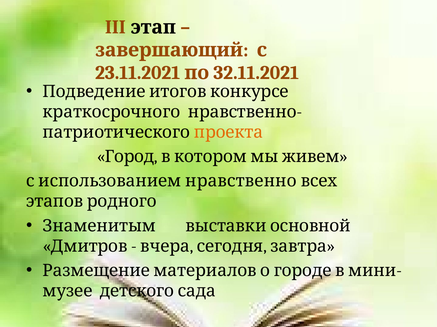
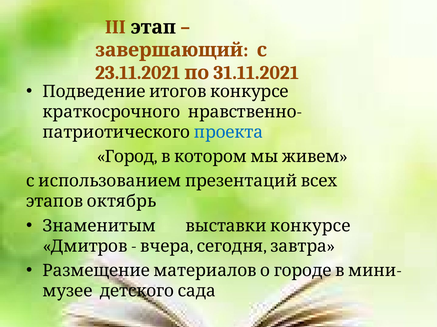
32.11.2021: 32.11.2021 -> 31.11.2021 (256, 73)
проекта colour: orange -> blue (229, 132)
использованием нравственно: нравственно -> презентаций (241, 181)
родного: родного -> октябрь (122, 202)
выставки основной: основной -> конкурсе (310, 226)
